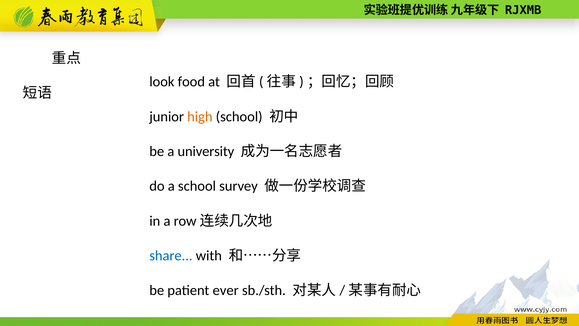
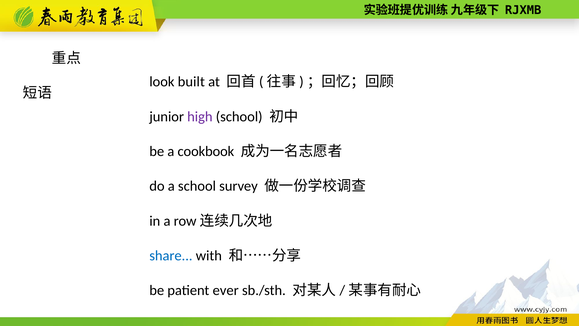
food: food -> built (191, 82)
high colour: orange -> purple (200, 116)
university: university -> cookbook (206, 151)
